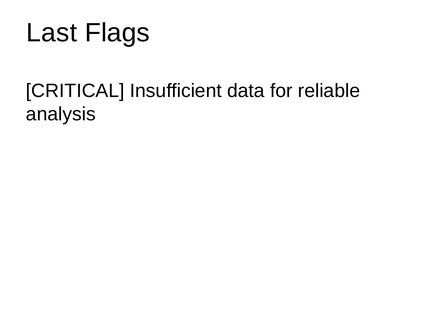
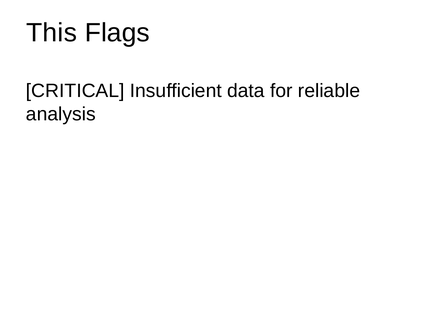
Last: Last -> This (52, 33)
